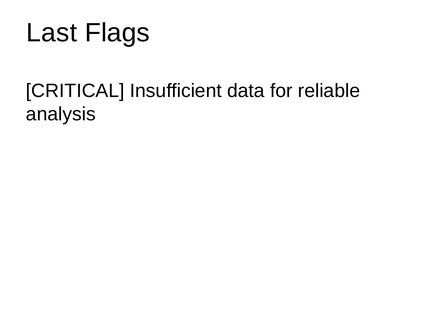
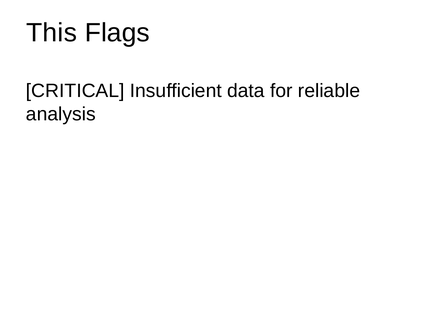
Last: Last -> This (52, 33)
